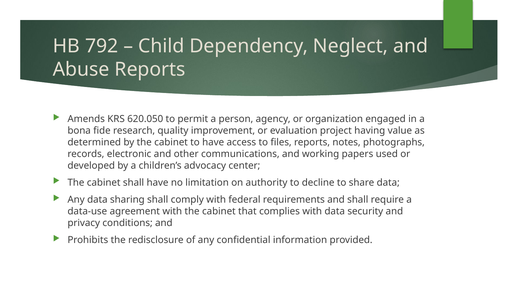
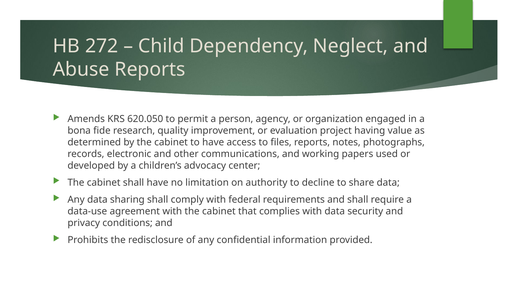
792: 792 -> 272 (102, 46)
